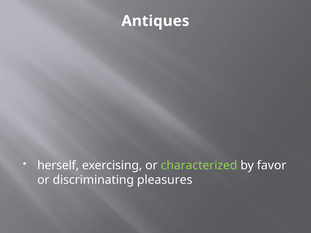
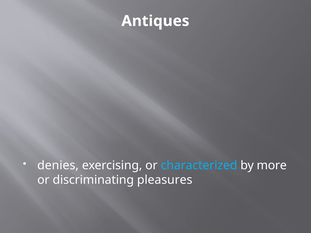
herself: herself -> denies (58, 165)
characterized colour: light green -> light blue (199, 165)
favor: favor -> more (272, 165)
